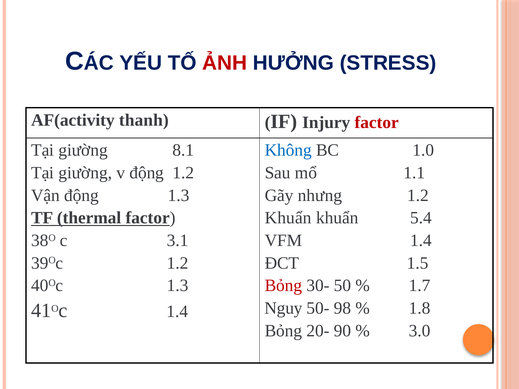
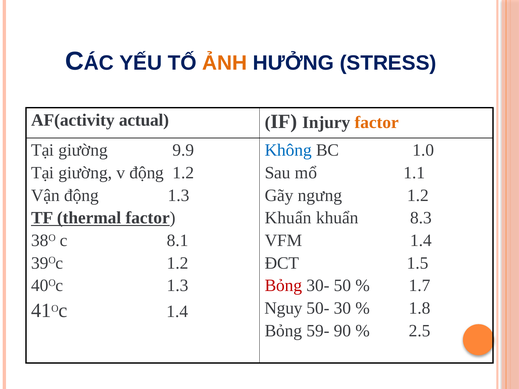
ẢNH colour: red -> orange (225, 63)
thanh: thanh -> actual (144, 120)
factor colour: red -> orange (377, 123)
8.1: 8.1 -> 9.9 (183, 150)
nhưng: nhưng -> ngưng (320, 195)
5.4: 5.4 -> 8.3 (421, 218)
3.1: 3.1 -> 8.1 (178, 241)
98: 98 -> 30 (343, 308)
20-: 20- -> 59- (318, 331)
3.0: 3.0 -> 2.5 (420, 331)
